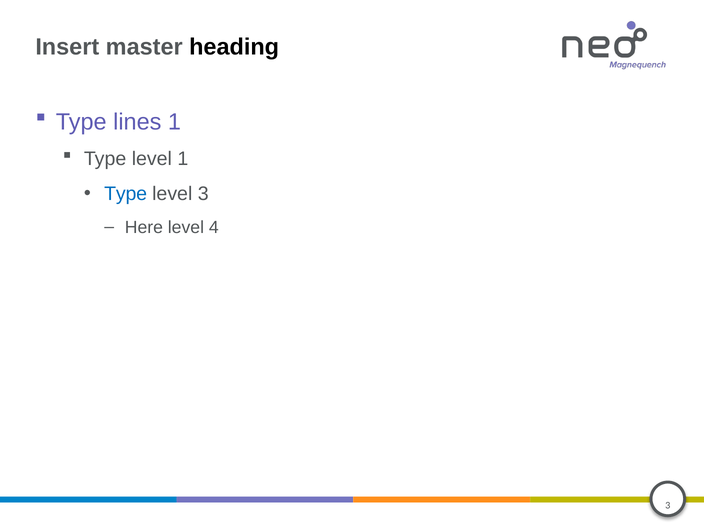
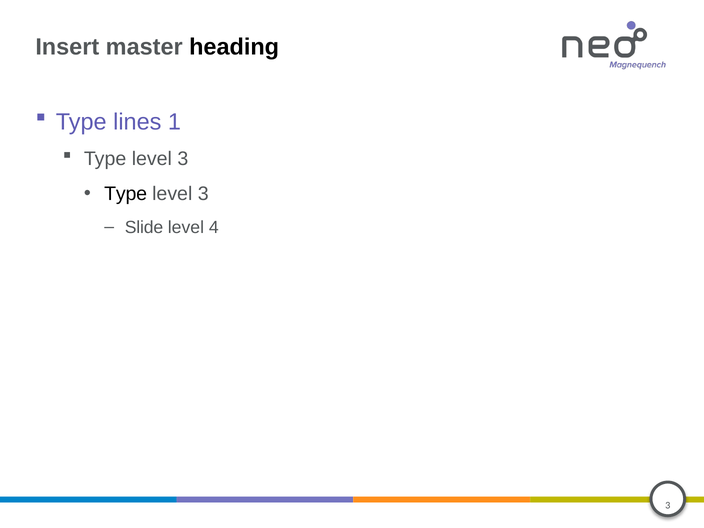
1: 1 -> 3 (183, 159)
Type colour: blue -> black (126, 194)
Here: Here -> Slide (144, 228)
